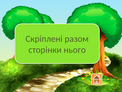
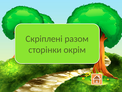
нього: нього -> окрім (75, 50)
